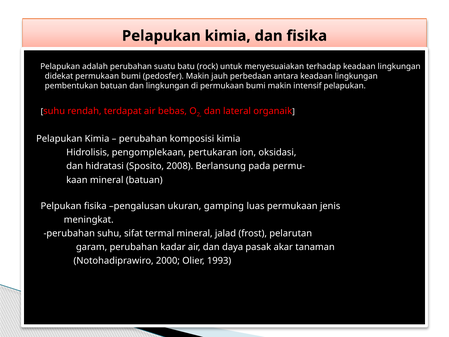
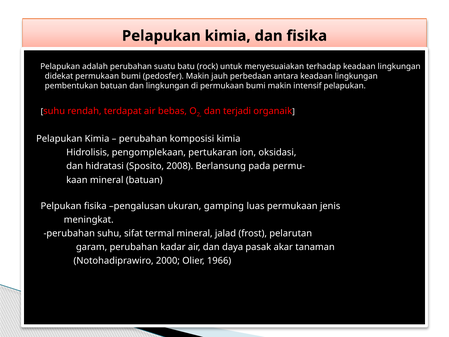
lateral: lateral -> terjadi (237, 111)
1993: 1993 -> 1966 (219, 261)
